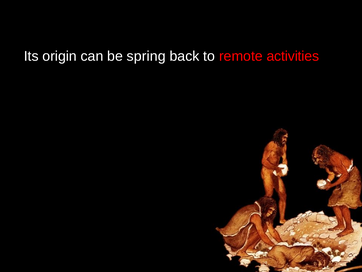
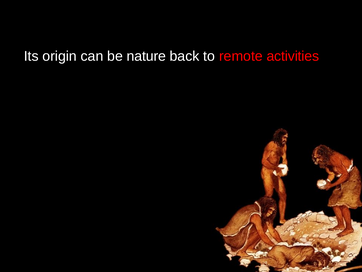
spring: spring -> nature (146, 56)
